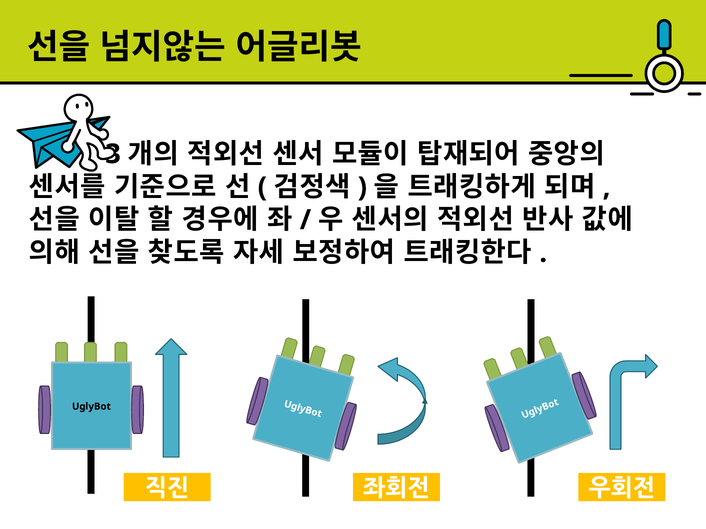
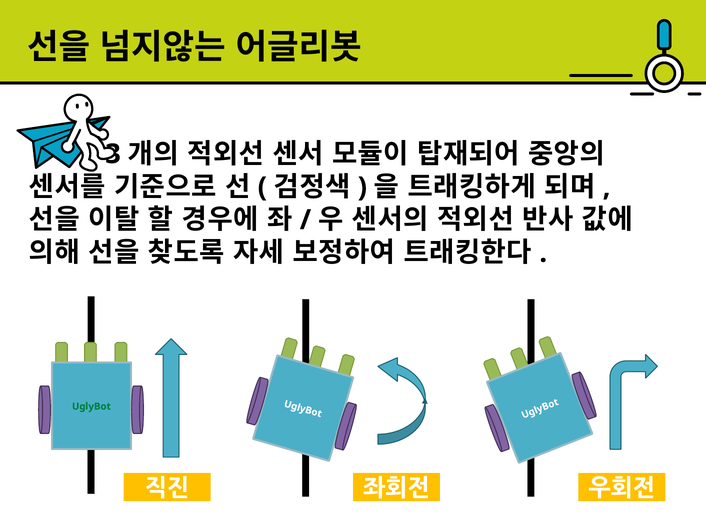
UglyBot colour: black -> green (91, 407)
